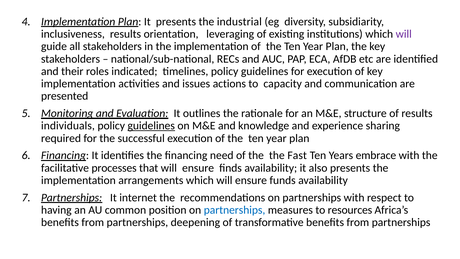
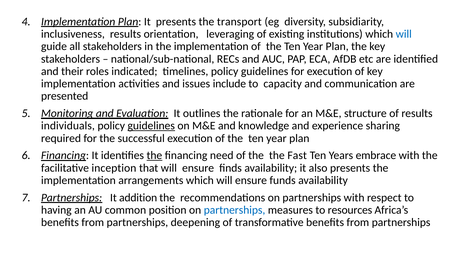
industrial: industrial -> transport (239, 22)
will colour: purple -> blue (404, 34)
actions: actions -> include (229, 84)
the underline: none -> present (154, 155)
processes: processes -> inception (114, 168)
internet: internet -> addition (138, 197)
